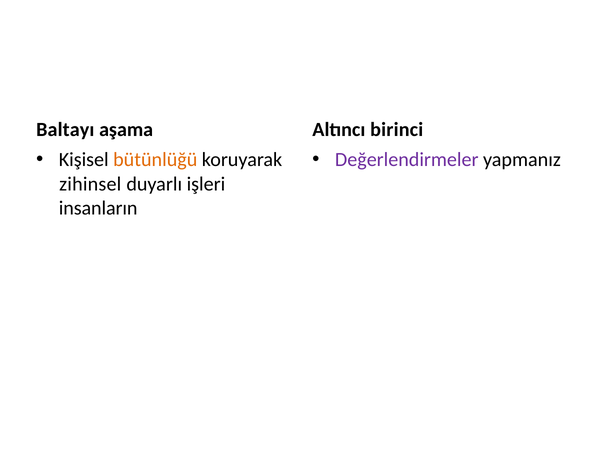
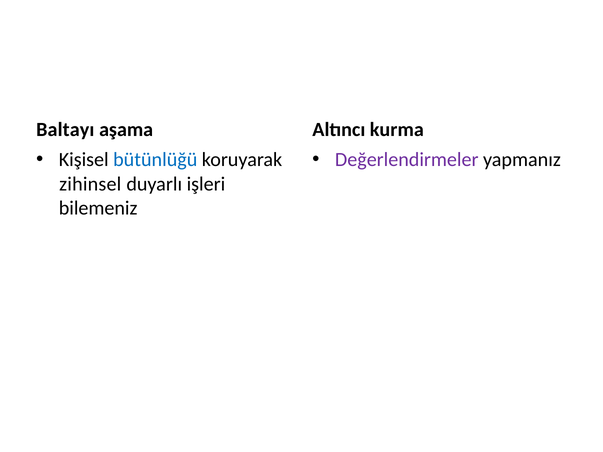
birinci: birinci -> kurma (397, 130)
bütünlüğü colour: orange -> blue (155, 160)
insanların: insanların -> bilemeniz (98, 208)
